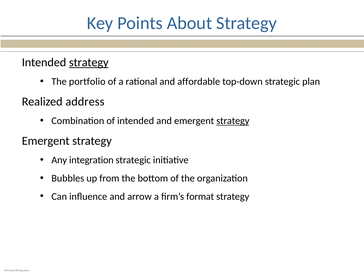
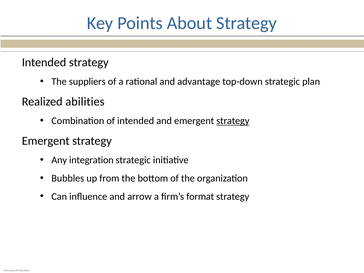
strategy underline: present -> none (89, 62)
portfolio: portfolio -> suppliers (87, 82)
affordable: affordable -> advantage (199, 82)
address: address -> abilities (85, 102)
